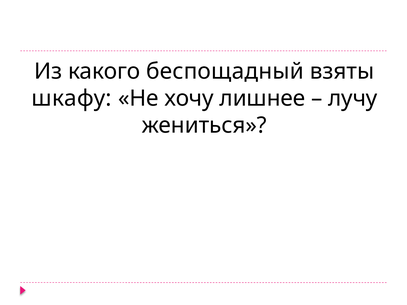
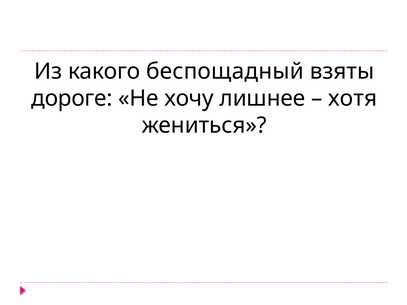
шкафу: шкафу -> дороге (72, 99)
лучу: лучу -> хотя (353, 99)
